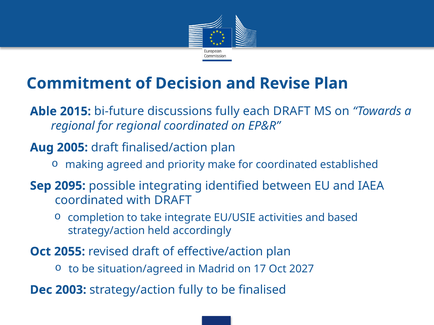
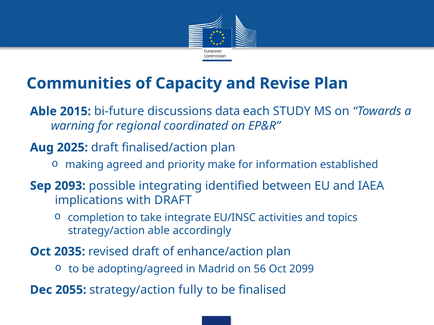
Commitment: Commitment -> Communities (79, 84)
Decision: Decision -> Capacity (189, 84)
discussions fully: fully -> data (228, 111)
each DRAFT: DRAFT -> STUDY (292, 111)
regional: regional -> warning (73, 126)
2005: 2005 -> 2025 (72, 148)
for coordinated: coordinated -> information (286, 165)
2095: 2095 -> 2093 (70, 186)
coordinated: coordinated -> implications (89, 201)
EU/USIE: EU/USIE -> EU/INSC (235, 218)
based: based -> topics (343, 218)
strategy/action held: held -> able (159, 231)
2055: 2055 -> 2035 (70, 252)
effective/action: effective/action -> enhance/action (220, 252)
situation/agreed: situation/agreed -> adopting/agreed (140, 269)
17: 17 -> 56 (260, 269)
2027: 2027 -> 2099 (302, 269)
2003: 2003 -> 2055 (71, 290)
